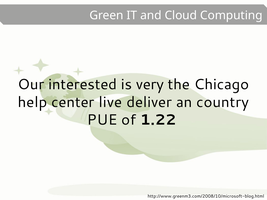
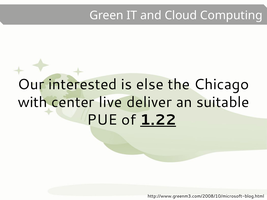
very: very -> else (150, 84)
help: help -> with (33, 102)
country: country -> suitable (223, 102)
1.22 underline: none -> present (158, 120)
